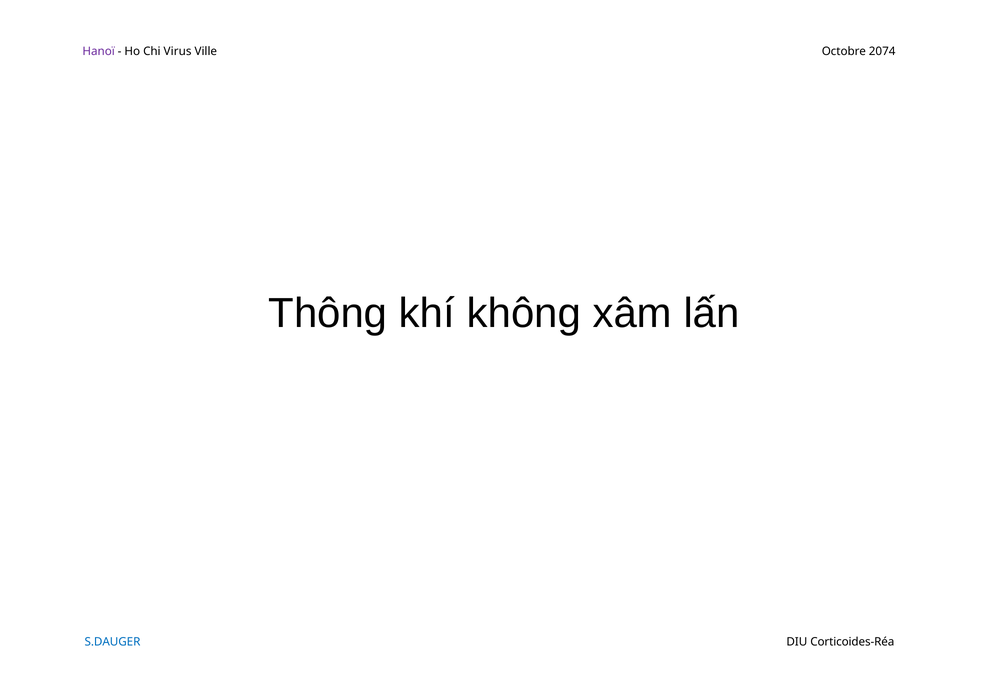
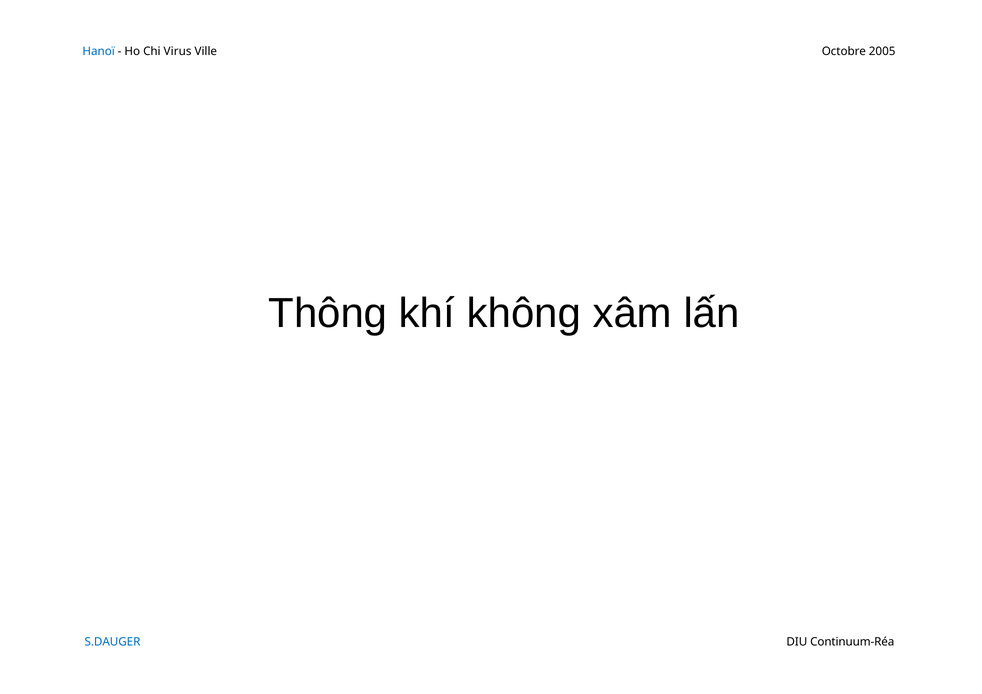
Hanoï colour: purple -> blue (99, 52)
2074: 2074 -> 2005 (882, 52)
Corticoides-Réa: Corticoides-Réa -> Continuum-Réa (852, 642)
